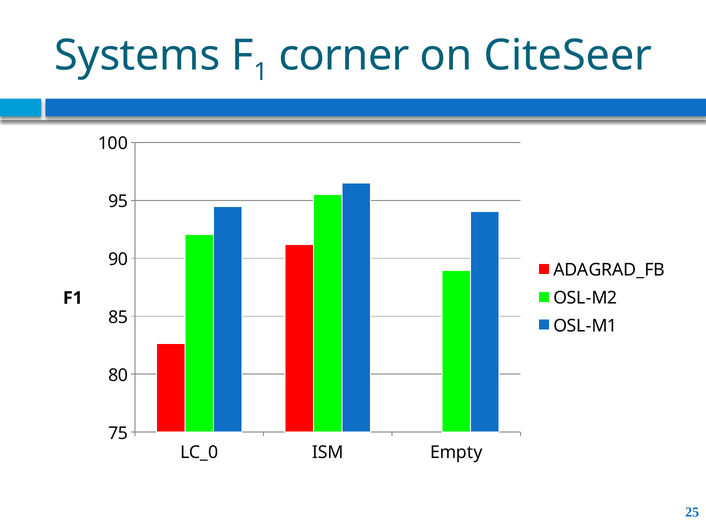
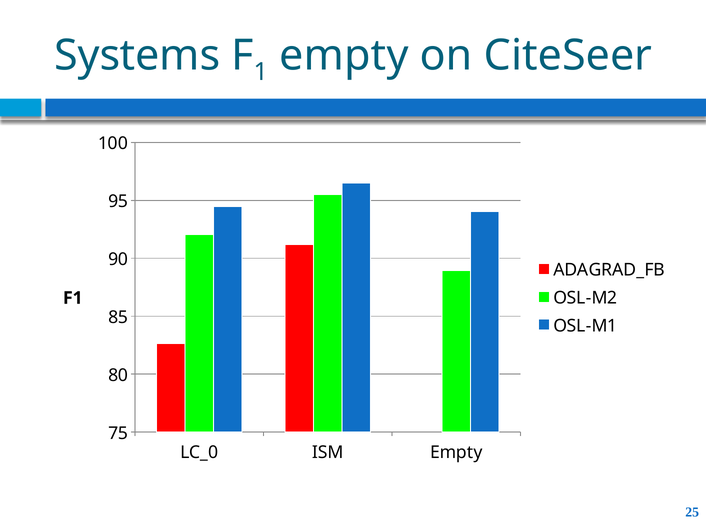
corner: corner -> empty (344, 55)
